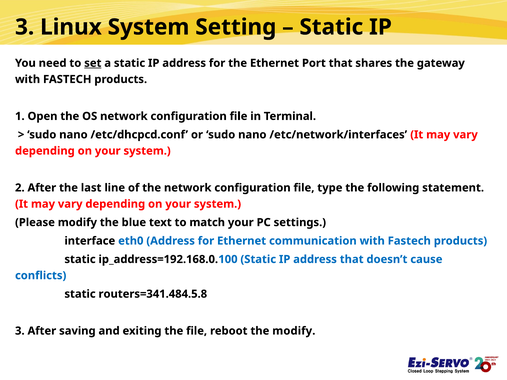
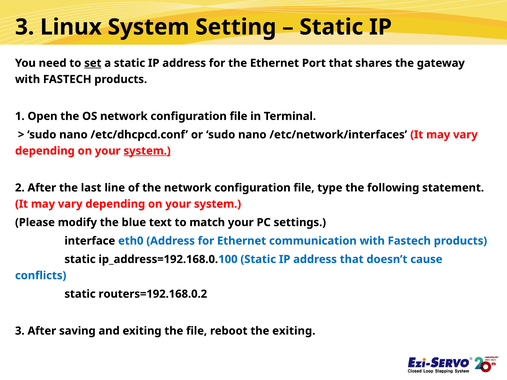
system underline: none -> present (147, 151)
routers=341.484.5.8: routers=341.484.5.8 -> routers=192.168.0.2 (153, 294)
the modify: modify -> exiting (294, 331)
